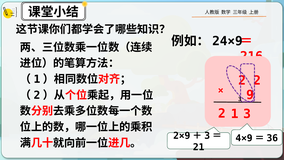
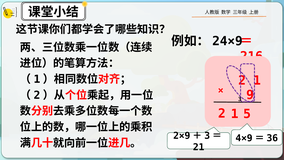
2 2: 2 -> 1 (257, 80)
1 3: 3 -> 5 (247, 114)
